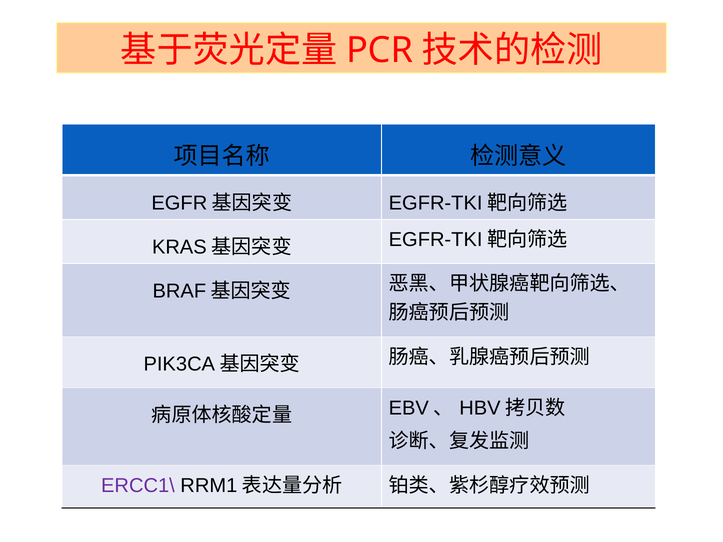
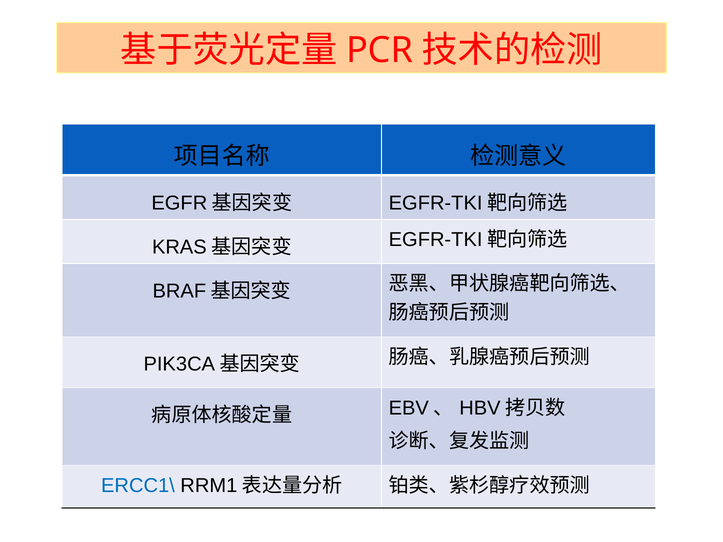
ERCC1\ colour: purple -> blue (138, 486)
